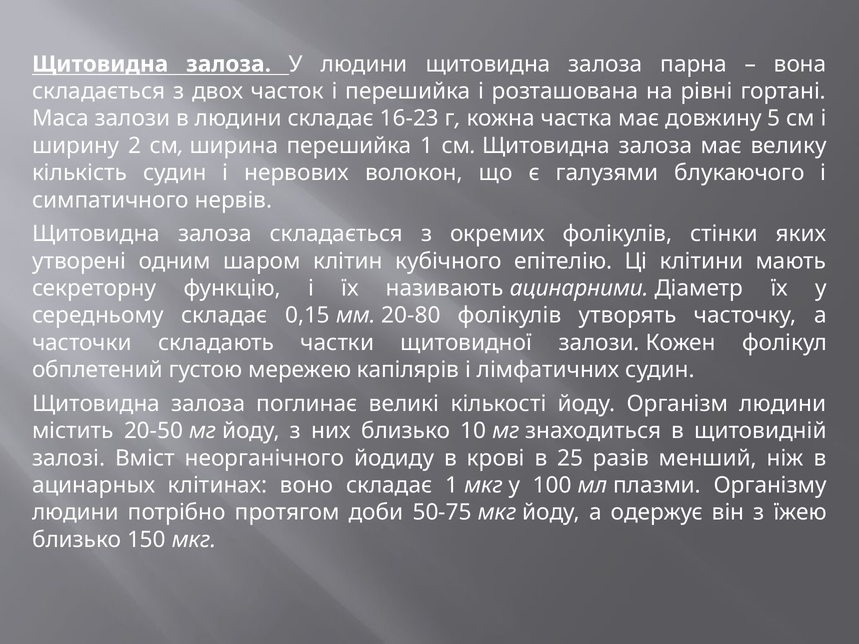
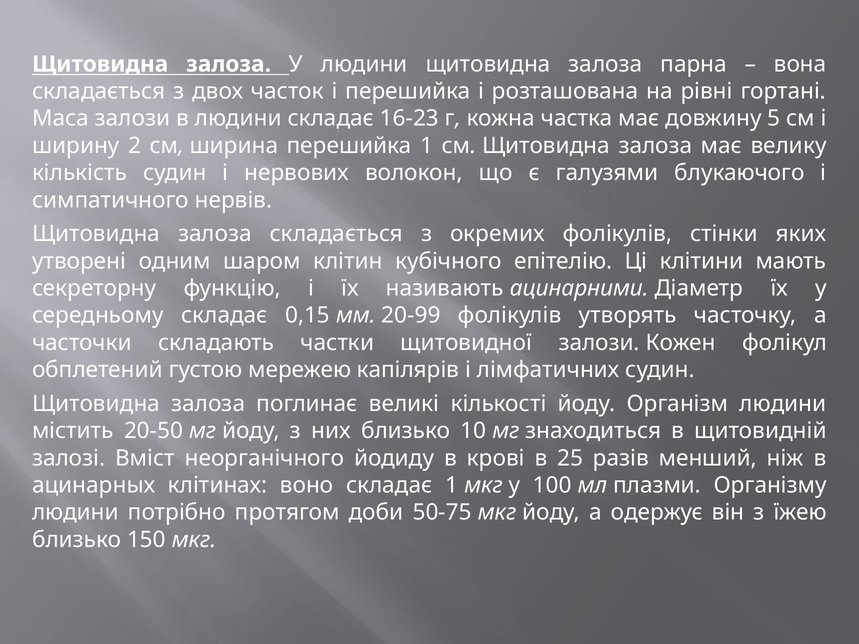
20-80: 20-80 -> 20-99 (411, 316)
